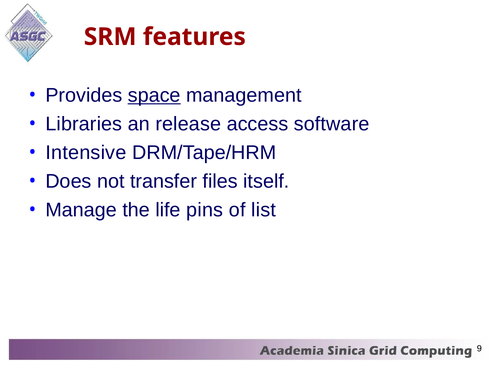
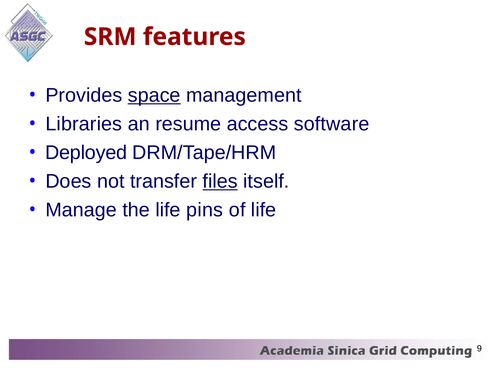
release: release -> resume (188, 124)
Intensive: Intensive -> Deployed (86, 153)
files underline: none -> present (220, 181)
of list: list -> life (264, 210)
